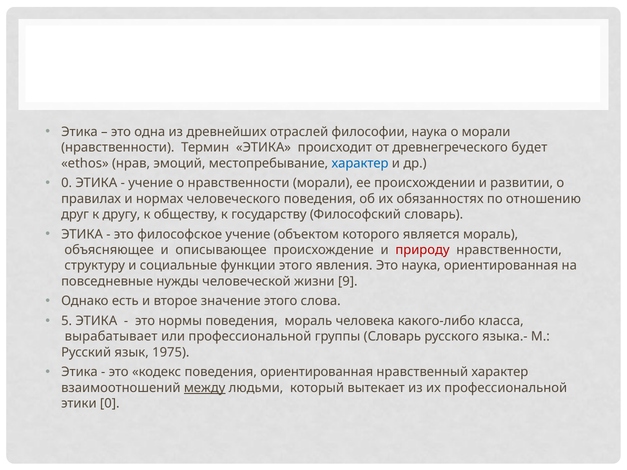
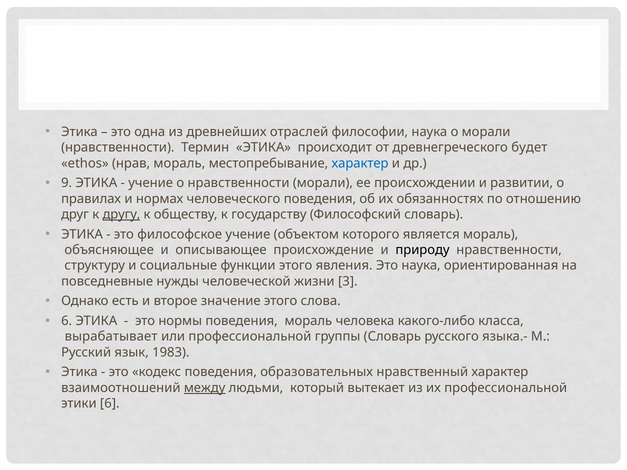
нрав эмоций: эмоций -> мораль (179, 163)
0: 0 -> 9 (67, 183)
другу underline: none -> present (121, 215)
природу colour: red -> black (423, 250)
9: 9 -> 3 (348, 281)
5: 5 -> 6 (67, 321)
1975: 1975 -> 1983 (171, 353)
поведения ориентированная: ориентированная -> образовательных (317, 372)
этики 0: 0 -> 6 (110, 404)
